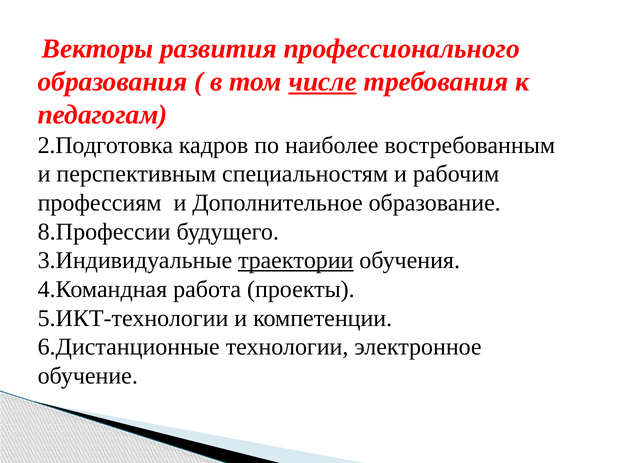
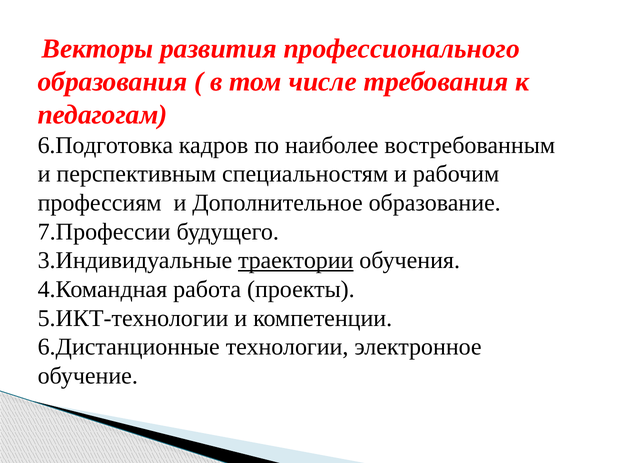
числе underline: present -> none (323, 82)
2.Подготовка: 2.Подготовка -> 6.Подготовка (105, 145)
8.Профессии: 8.Профессии -> 7.Профессии (104, 232)
